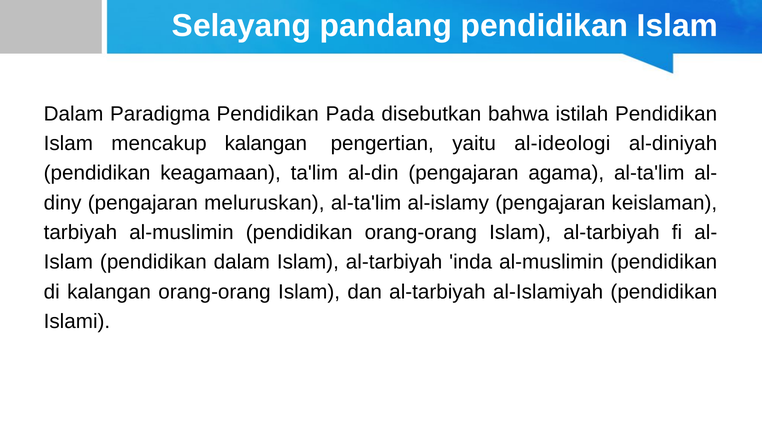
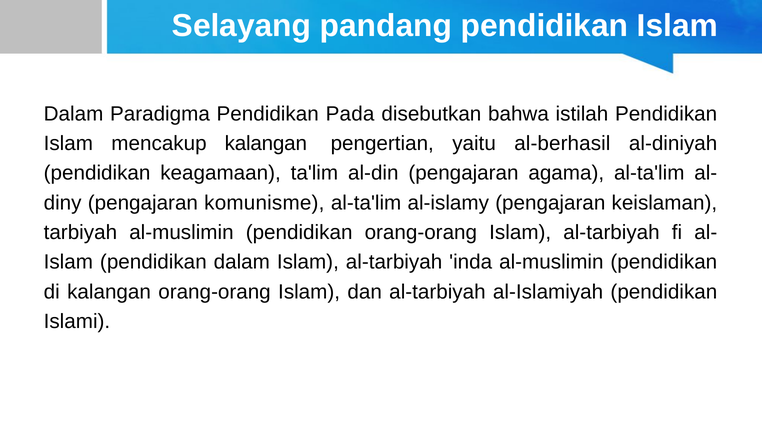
al-ideologi: al-ideologi -> al-berhasil (562, 144)
meluruskan: meluruskan -> komunisme (264, 203)
